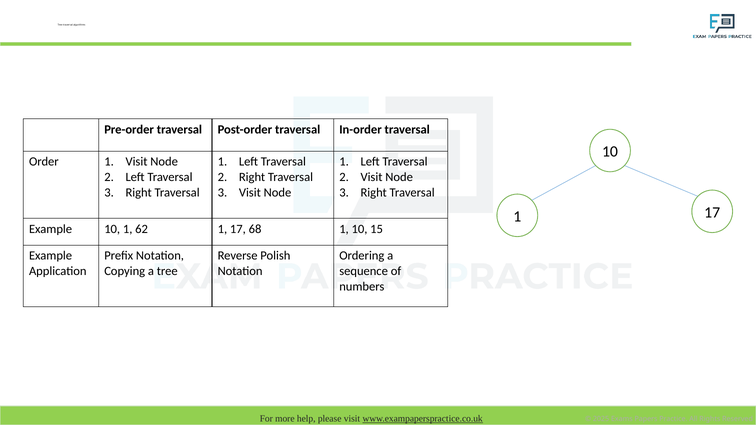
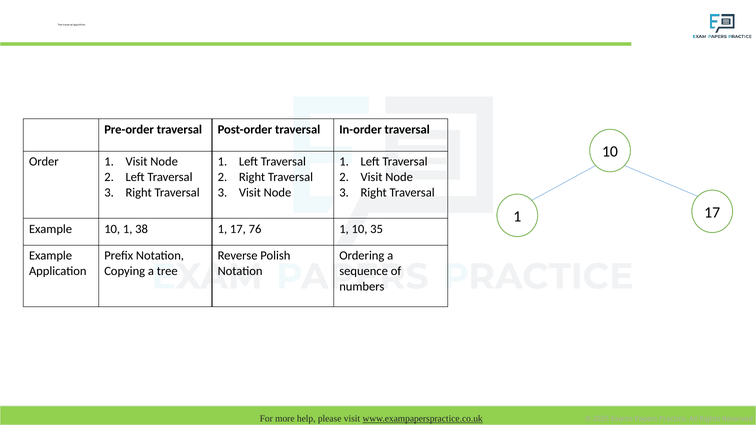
62: 62 -> 38 (142, 229)
68: 68 -> 76 (255, 229)
15: 15 -> 35 (377, 229)
